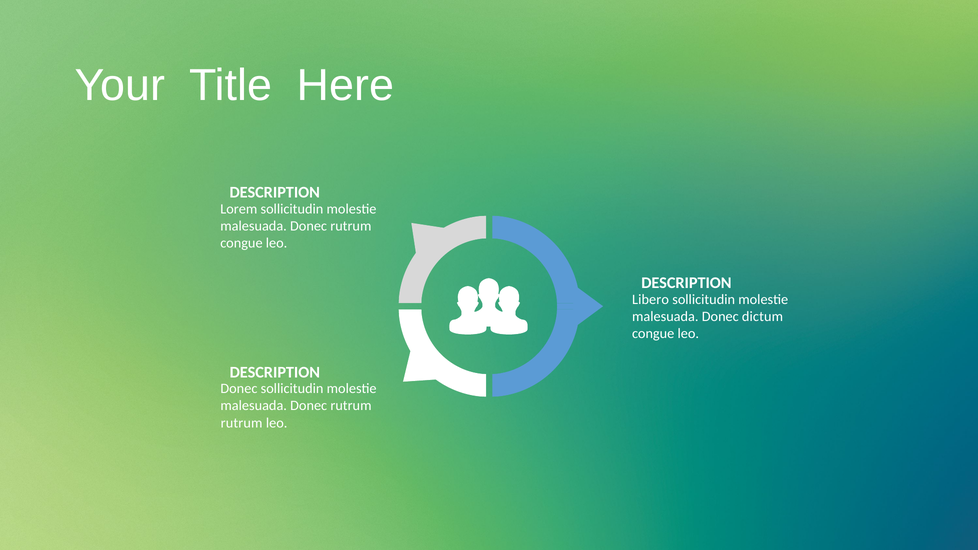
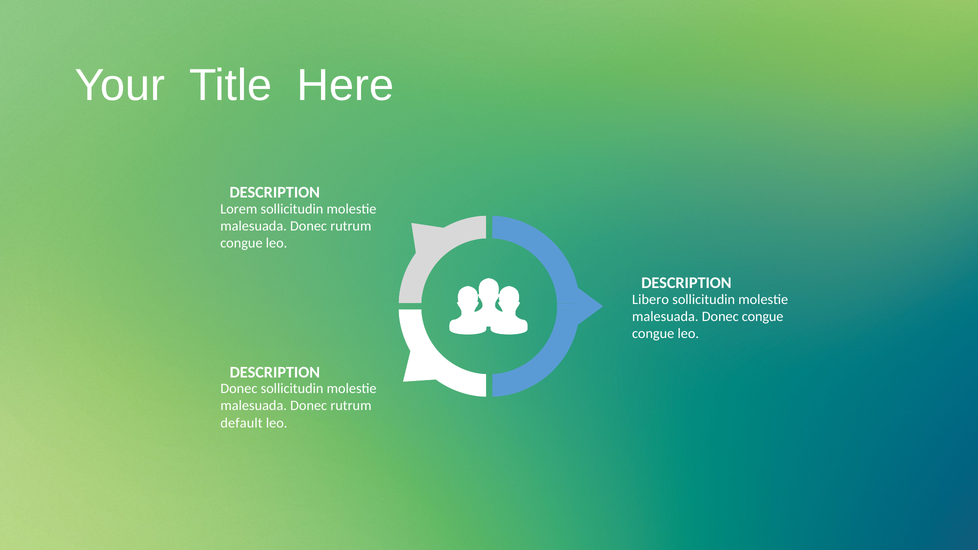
Donec dictum: dictum -> congue (763, 317)
rutrum: rutrum -> default (242, 423)
